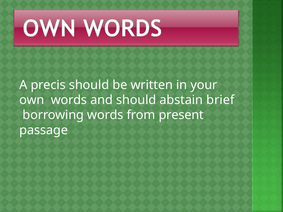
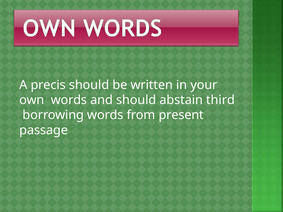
brief: brief -> third (220, 100)
